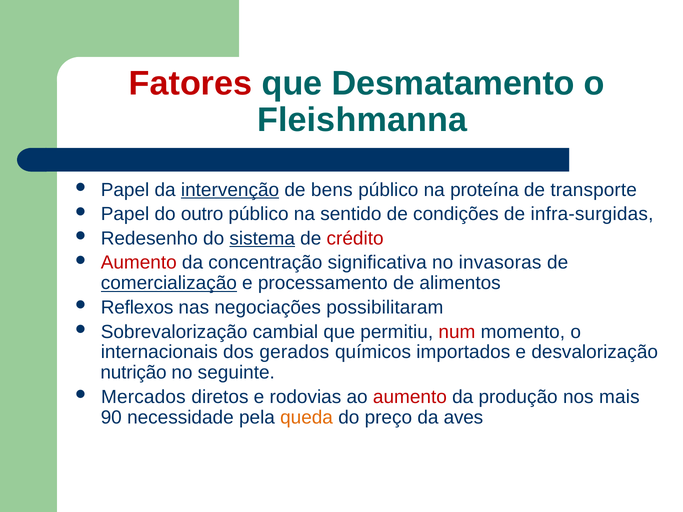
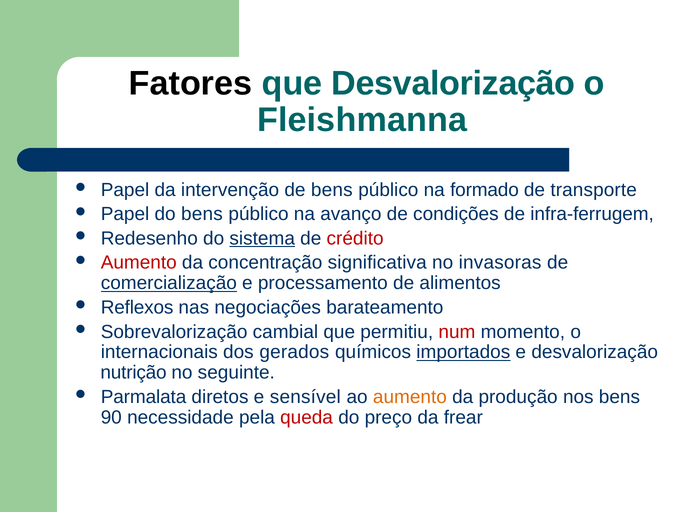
Fatores colour: red -> black (191, 83)
que Desmatamento: Desmatamento -> Desvalorização (453, 83)
intervenção underline: present -> none (230, 190)
proteína: proteína -> formado (484, 190)
do outro: outro -> bens (202, 214)
sentido: sentido -> avanço (351, 214)
infra-surgidas: infra-surgidas -> infra-ferrugem (592, 214)
possibilitaram: possibilitaram -> barateamento (385, 308)
importados underline: none -> present (463, 352)
Mercados: Mercados -> Parmalata (144, 397)
rodovias: rodovias -> sensível (305, 397)
aumento colour: red -> orange (410, 397)
nos mais: mais -> bens (619, 397)
queda colour: orange -> red (307, 418)
aves: aves -> frear (463, 418)
